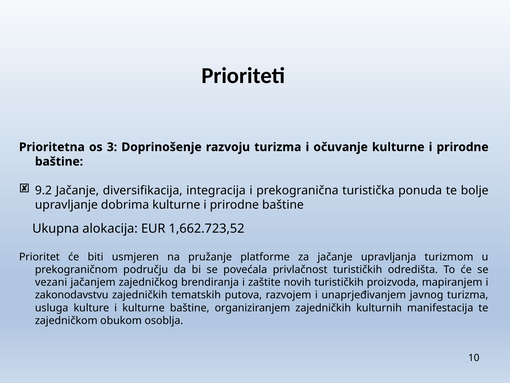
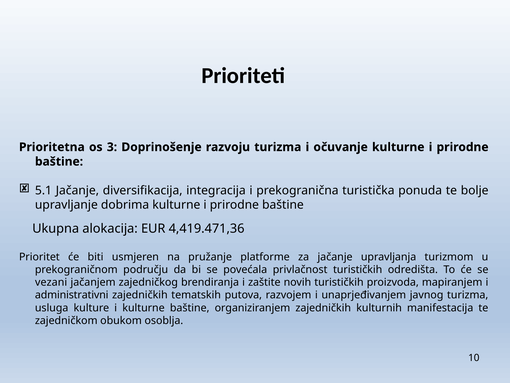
9.2: 9.2 -> 5.1 (43, 190)
1,662.723,52: 1,662.723,52 -> 4,419.471,36 (207, 228)
zakonodavstvu: zakonodavstvu -> administrativni (72, 295)
